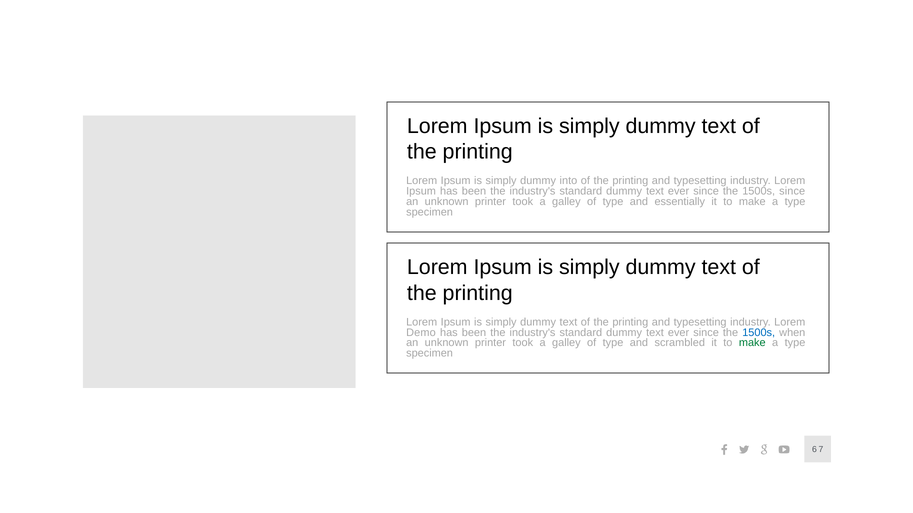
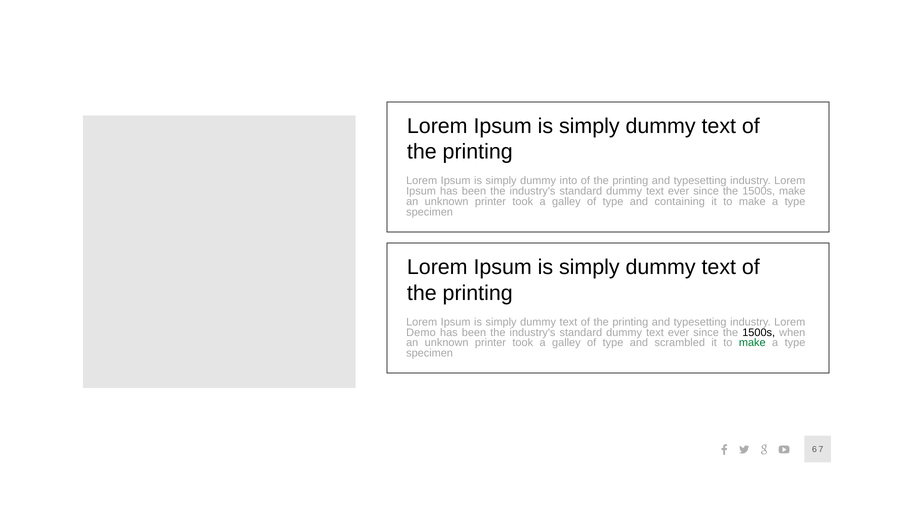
1500s since: since -> make (792, 191)
essentially: essentially -> containing (680, 202)
1500s colour: blue -> black (759, 333)
